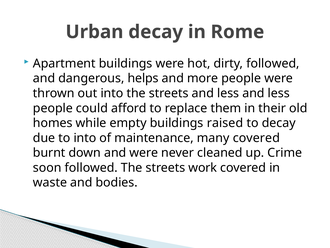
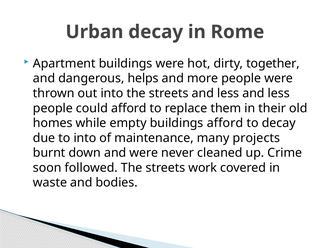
dirty followed: followed -> together (273, 63)
buildings raised: raised -> afford (225, 123)
many covered: covered -> projects (256, 138)
